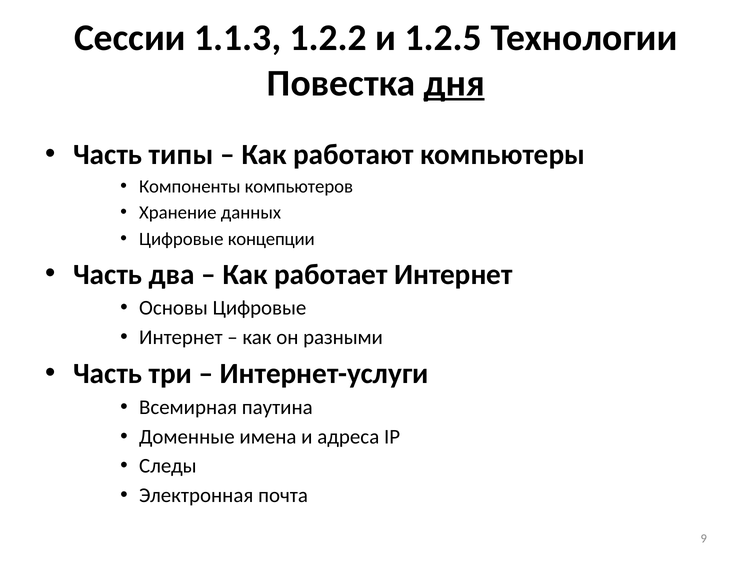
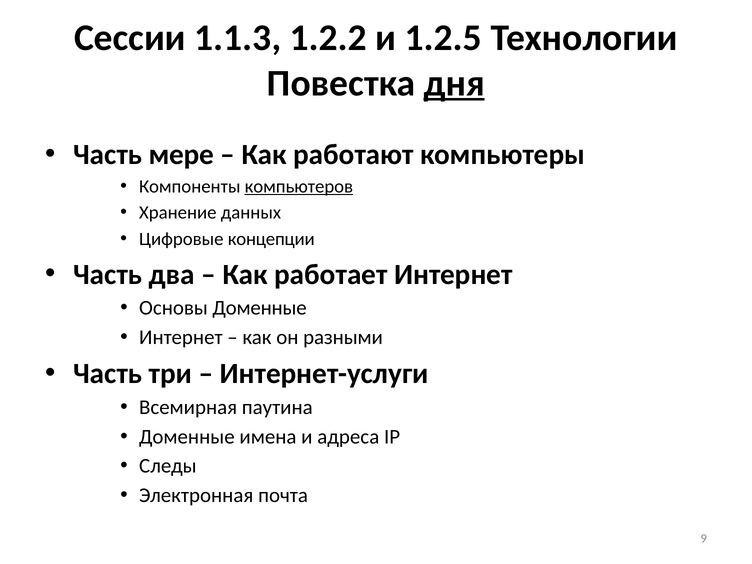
типы: типы -> мере (181, 155)
компьютеров underline: none -> present (299, 186)
Основы Цифровые: Цифровые -> Доменные (260, 308)
